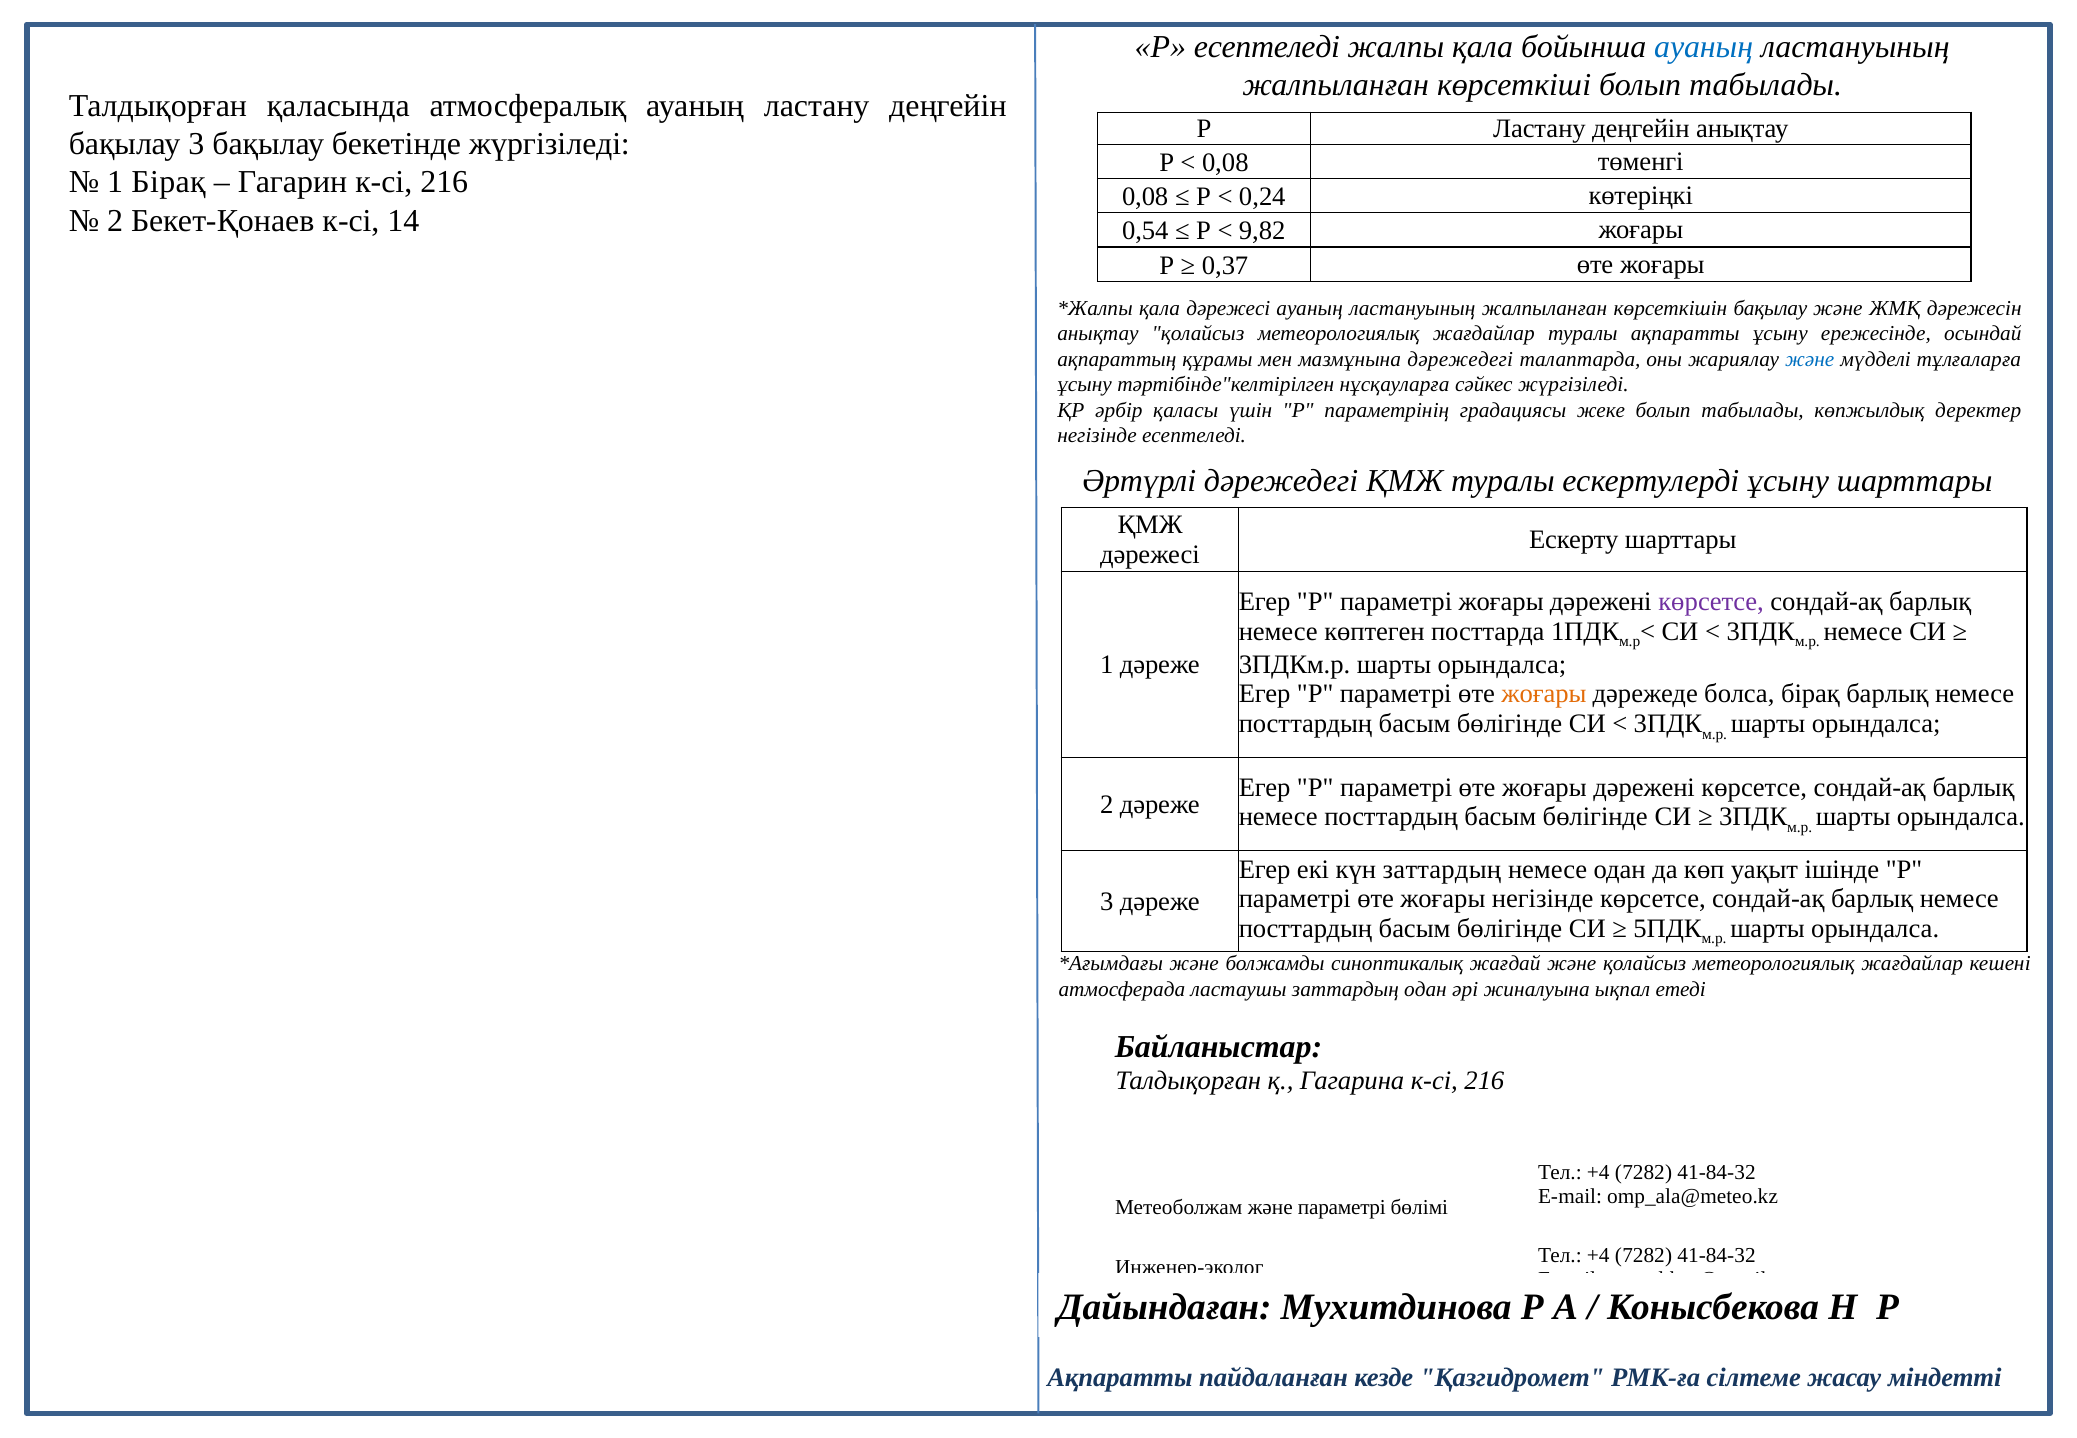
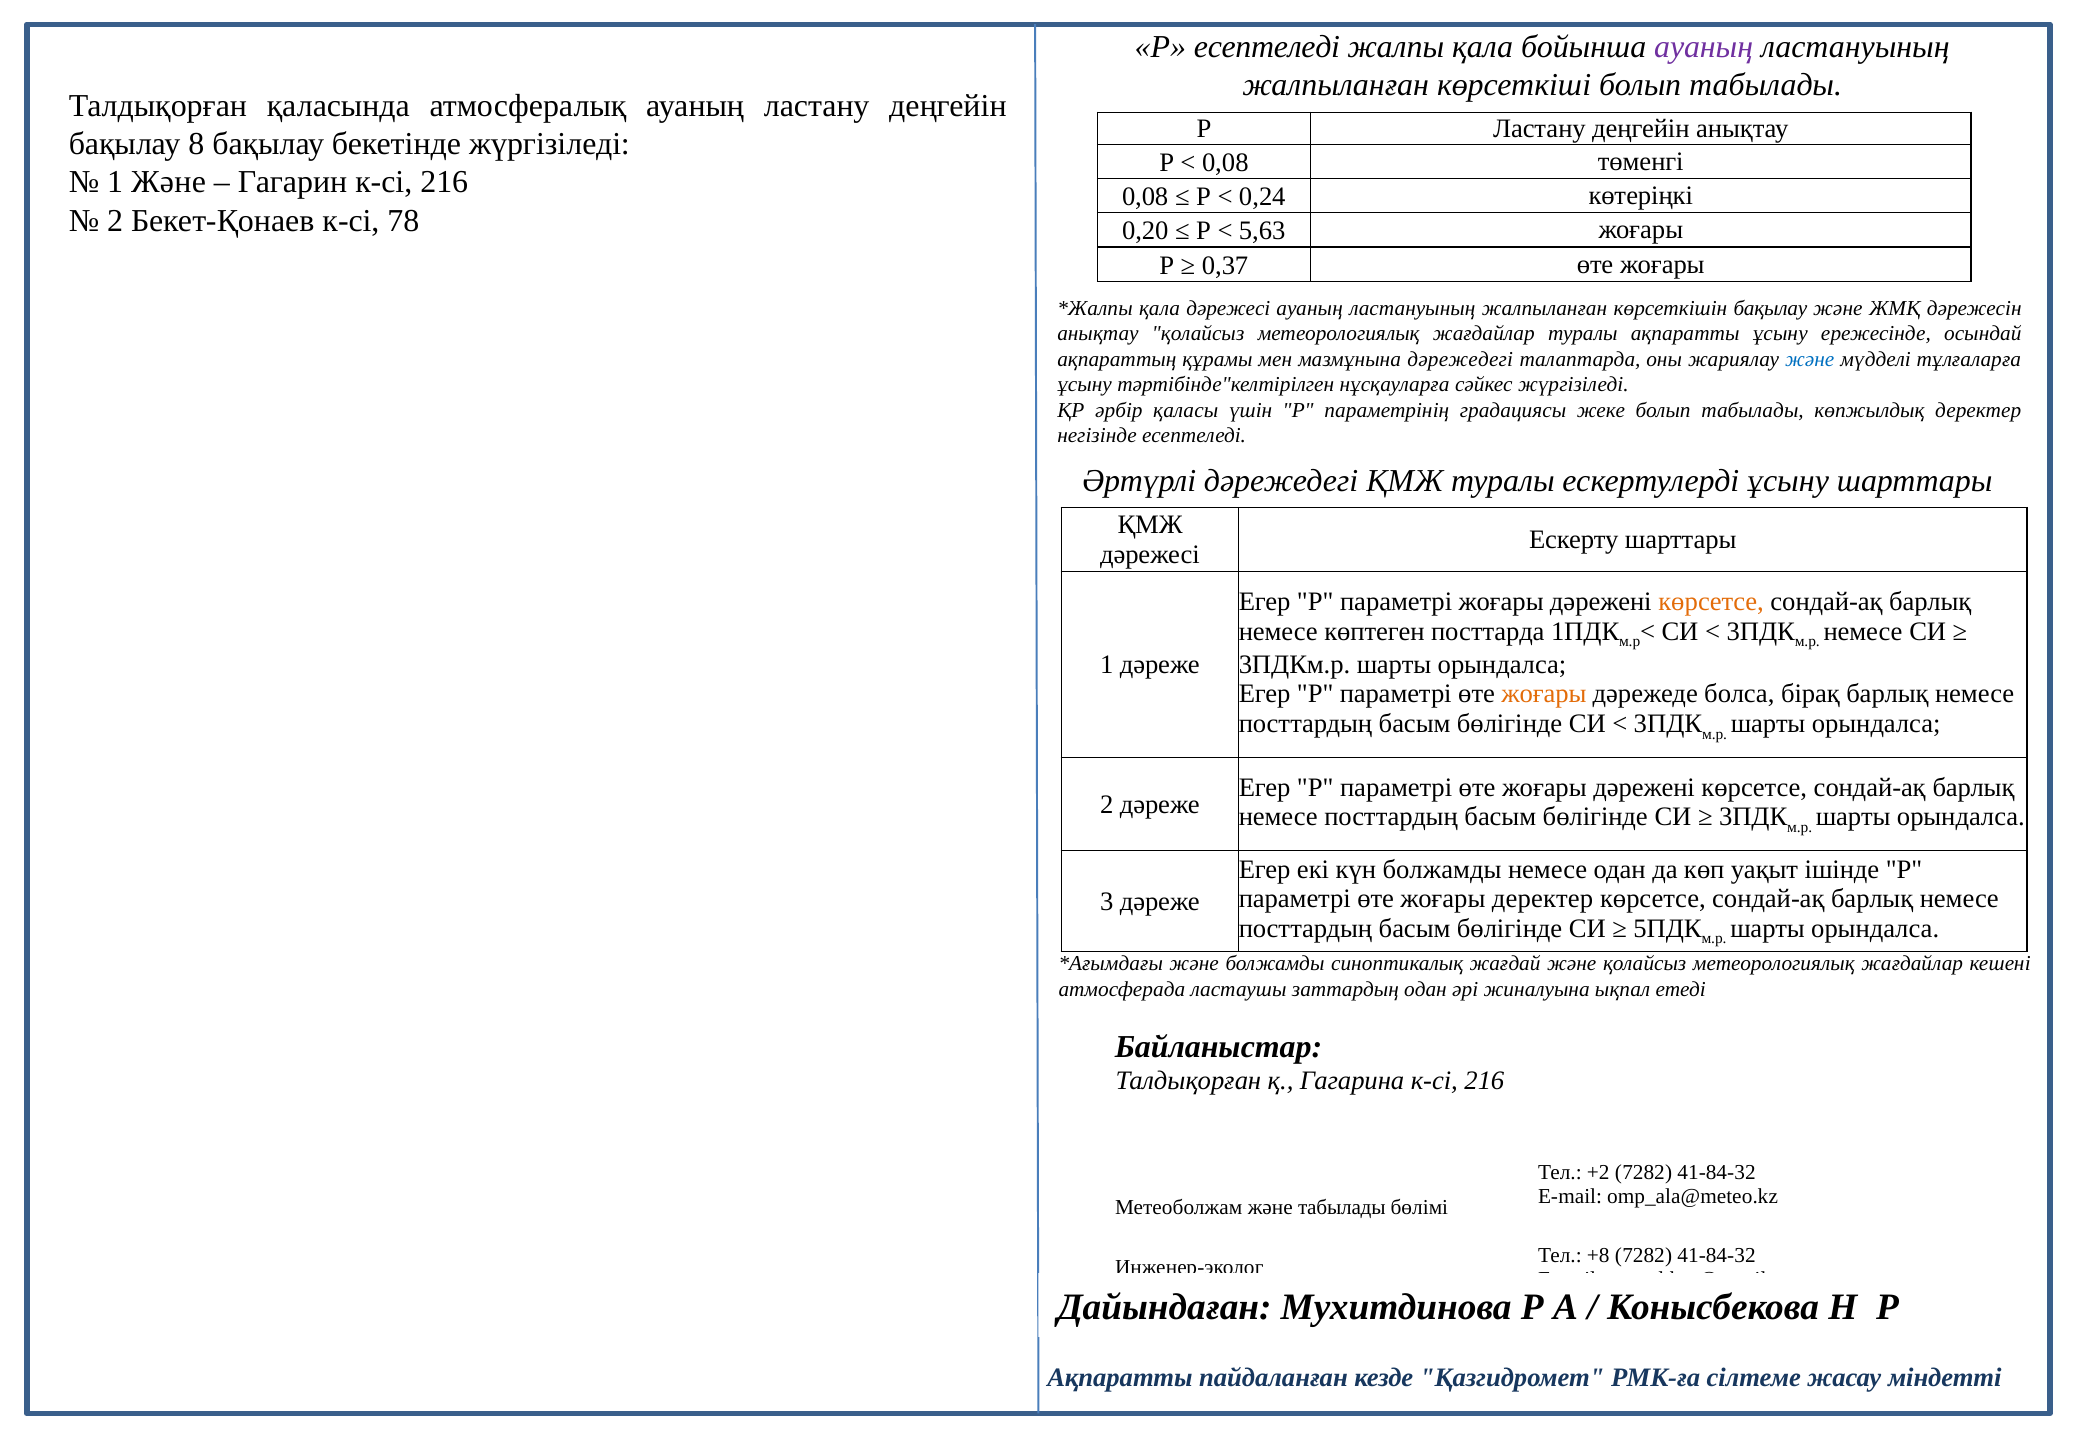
ауаның colour: blue -> purple (1704, 47)
бақылау 3: 3 -> 8 (196, 144)
1 Бірақ: Бірақ -> Және (168, 182)
14: 14 -> 78 (403, 221)
0,54: 0,54 -> 0,20 (1145, 231)
9,82: 9,82 -> 5,63 (1262, 231)
көрсетсе colour: purple -> orange (1711, 602)
күн заттардың: заттардың -> болжамды (1442, 870)
жоғары негізінде: негізінде -> деректер (1543, 899)
+4: +4 -> +2 (1598, 1172)
және параметрі: параметрі -> табылады (1342, 1208)
+4: +4 -> +8 (1598, 1255)
